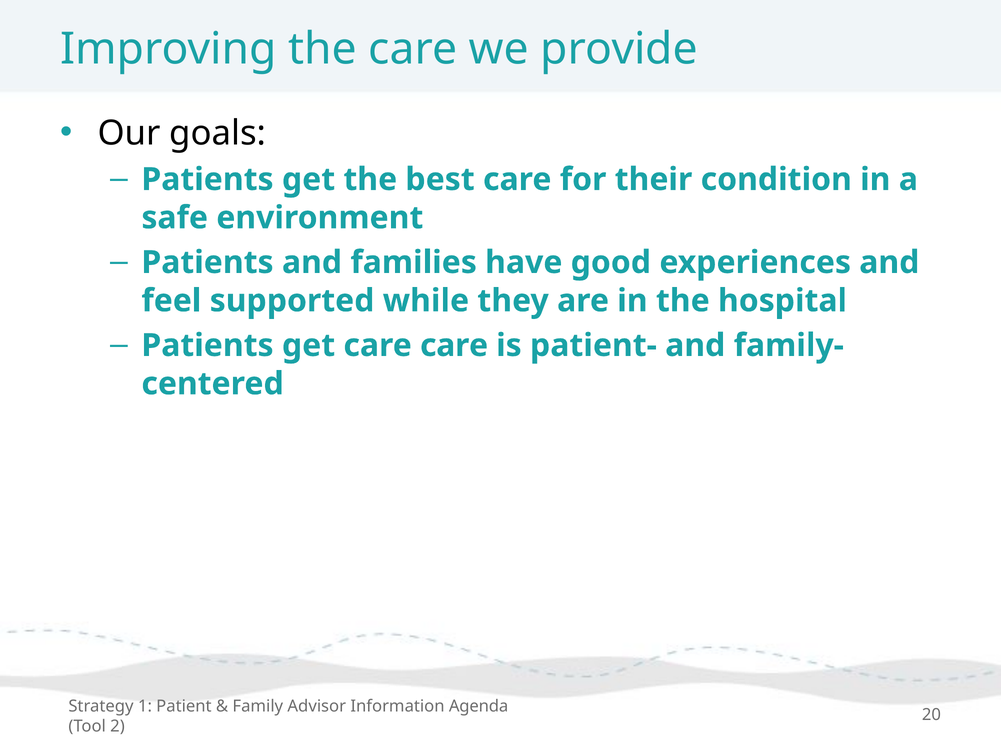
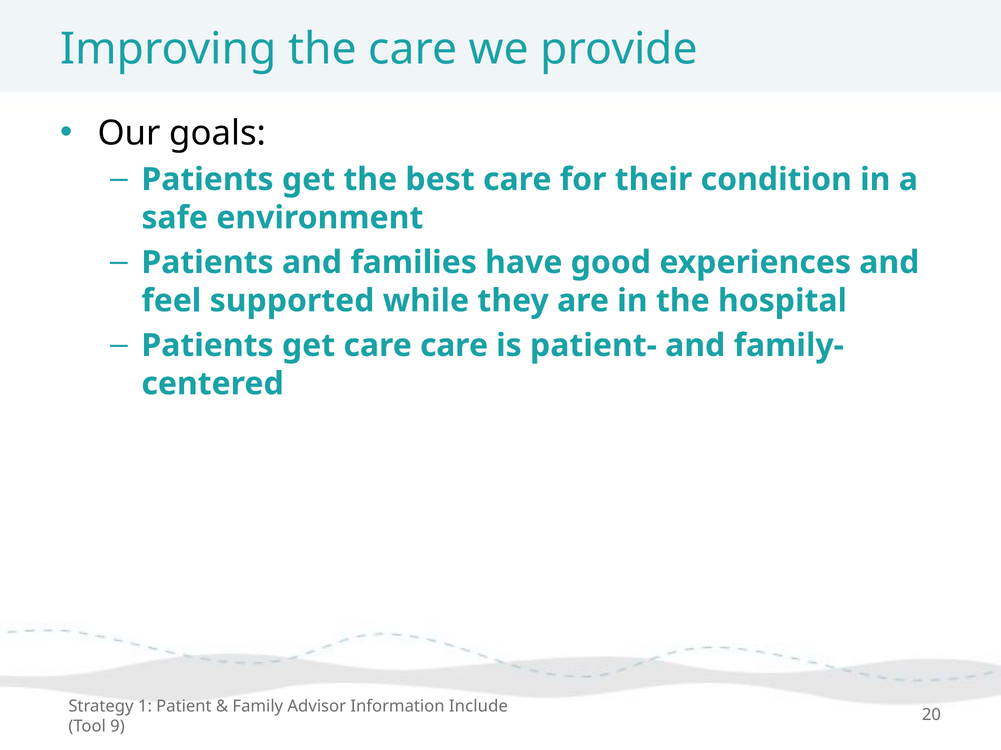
Agenda: Agenda -> Include (478, 707)
2: 2 -> 9 (117, 727)
